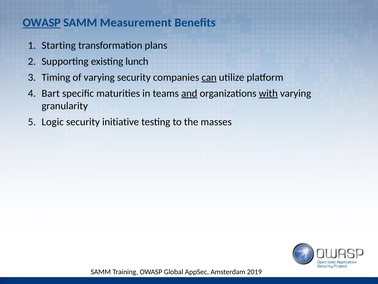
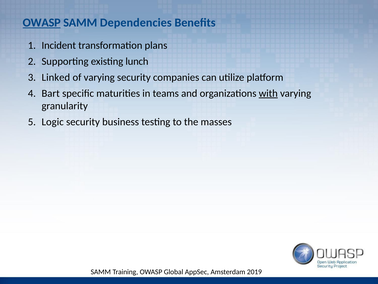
Measurement: Measurement -> Dependencies (136, 23)
Starting: Starting -> Incident (59, 45)
Timing: Timing -> Linked (56, 77)
can underline: present -> none (209, 77)
and underline: present -> none (189, 93)
initiative: initiative -> business (121, 122)
